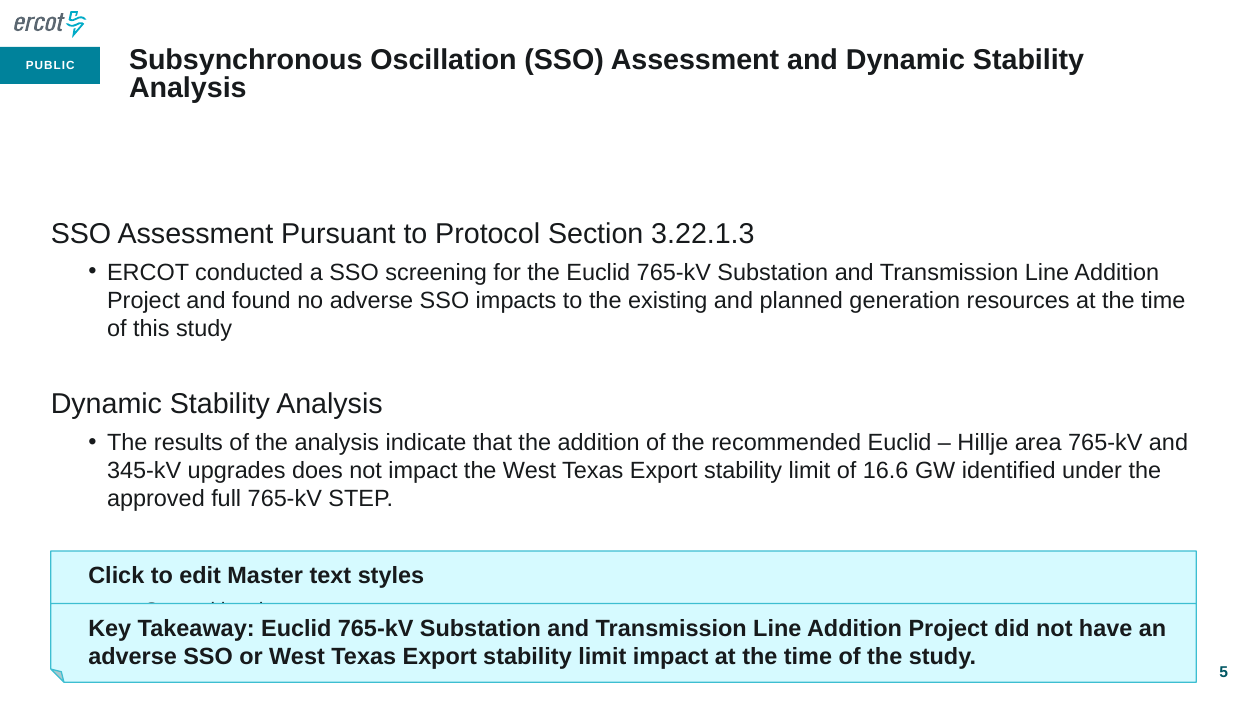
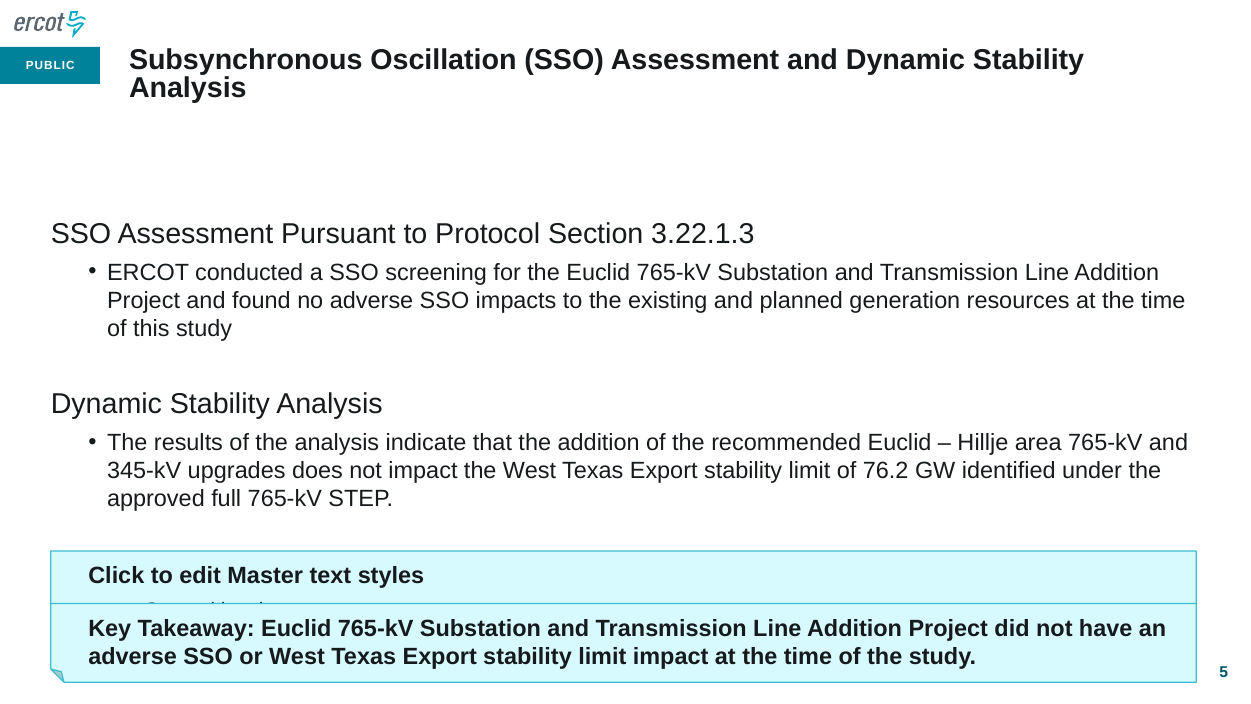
16.6: 16.6 -> 76.2 (886, 471)
